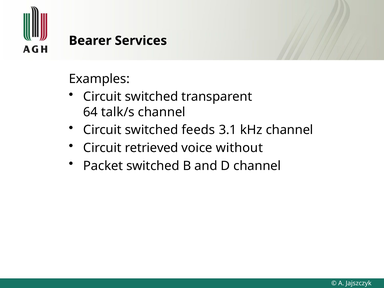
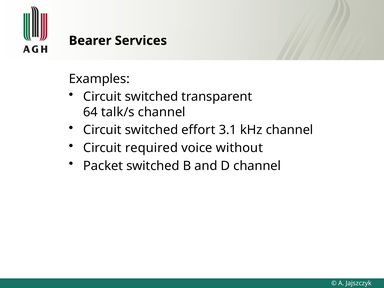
feeds: feeds -> effort (198, 130)
retrieved: retrieved -> required (151, 148)
